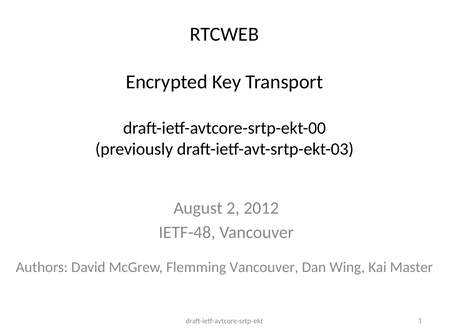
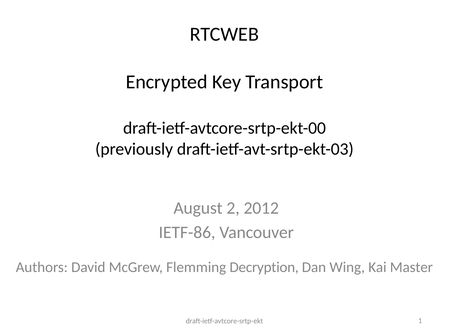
IETF-48: IETF-48 -> IETF-86 (187, 233)
Flemming Vancouver: Vancouver -> Decryption (264, 268)
